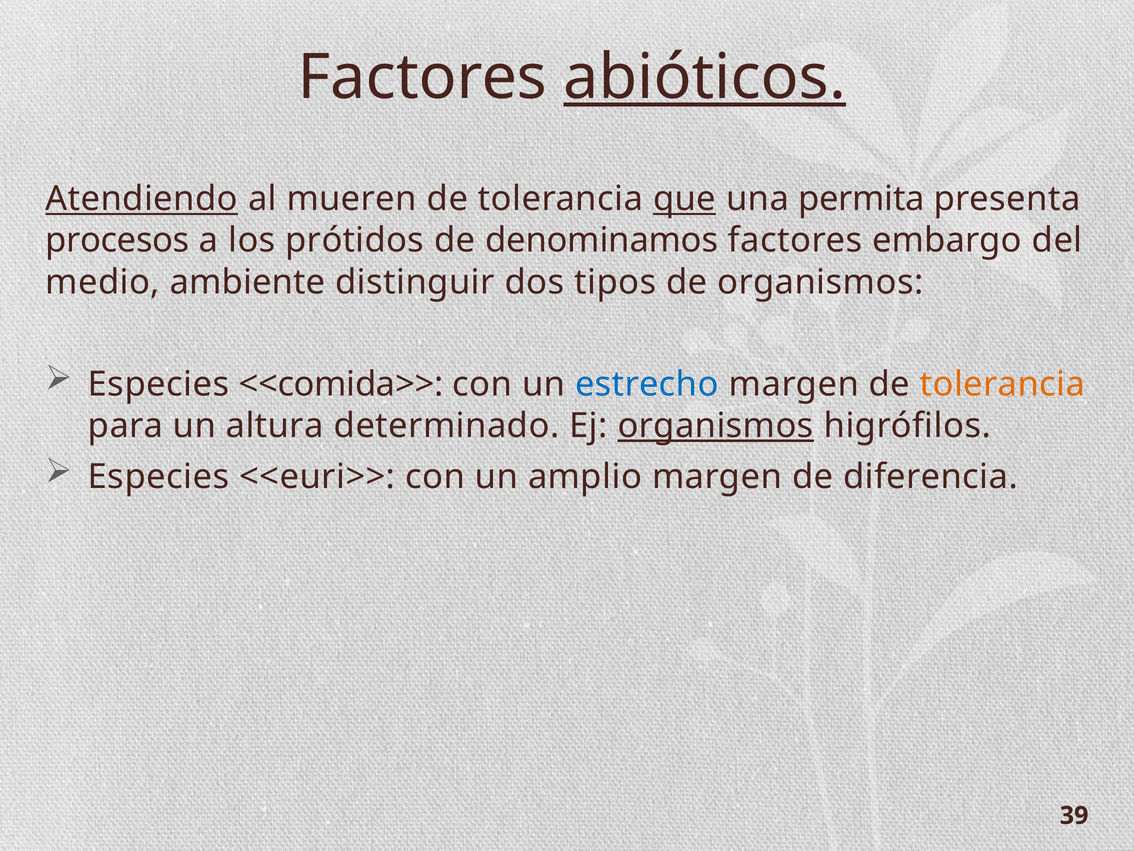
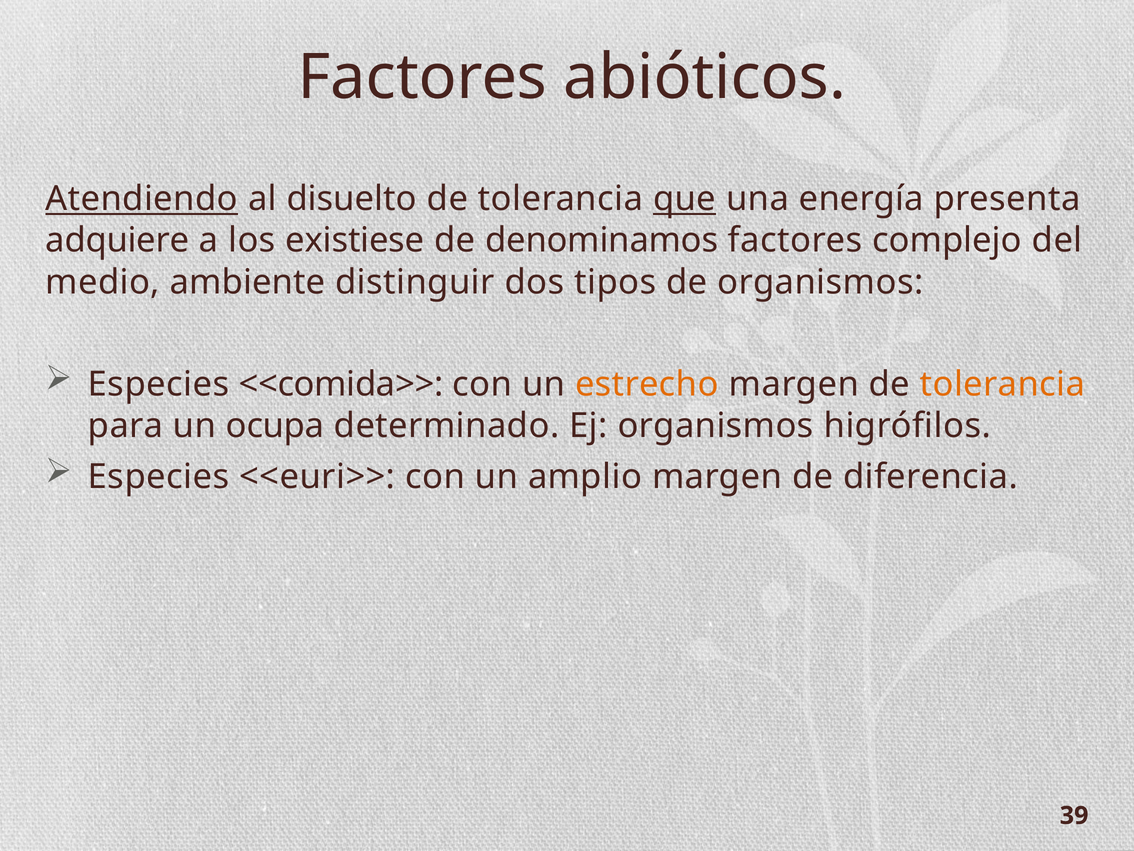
abióticos underline: present -> none (705, 77)
mueren: mueren -> disuelto (352, 199)
permita: permita -> energía (861, 199)
procesos: procesos -> adquiere (117, 240)
prótidos: prótidos -> existiese (355, 240)
embargo: embargo -> complejo (947, 240)
estrecho colour: blue -> orange (647, 384)
altura: altura -> ocupa (275, 426)
organismos underline: present -> none (716, 426)
